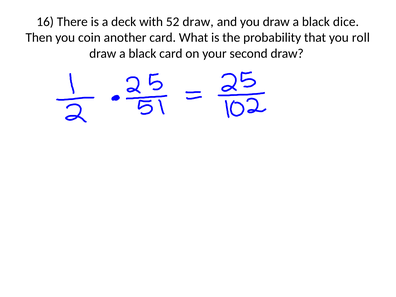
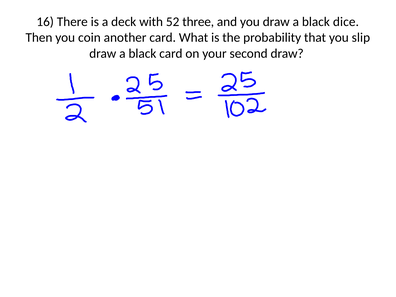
52 draw: draw -> three (198, 22)
roll: roll -> slip (361, 38)
